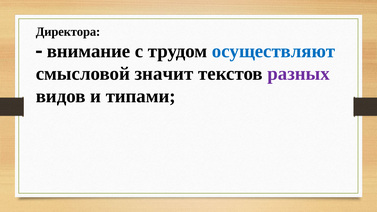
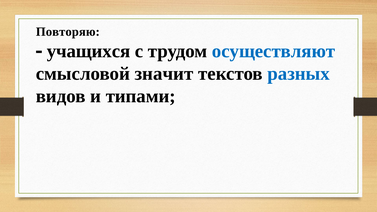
Директора: Директора -> Повторяю (68, 32)
внимание: внимание -> учащихся (89, 51)
разных colour: purple -> blue (299, 74)
